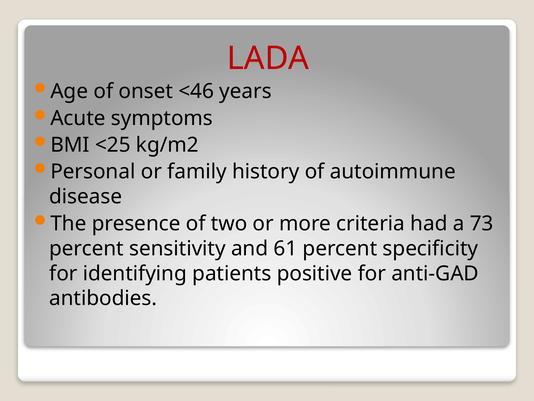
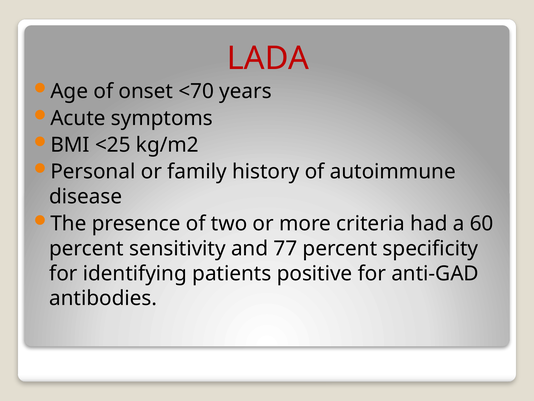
<46: <46 -> <70 (196, 91)
73: 73 -> 60 (482, 223)
61: 61 -> 77 (285, 248)
